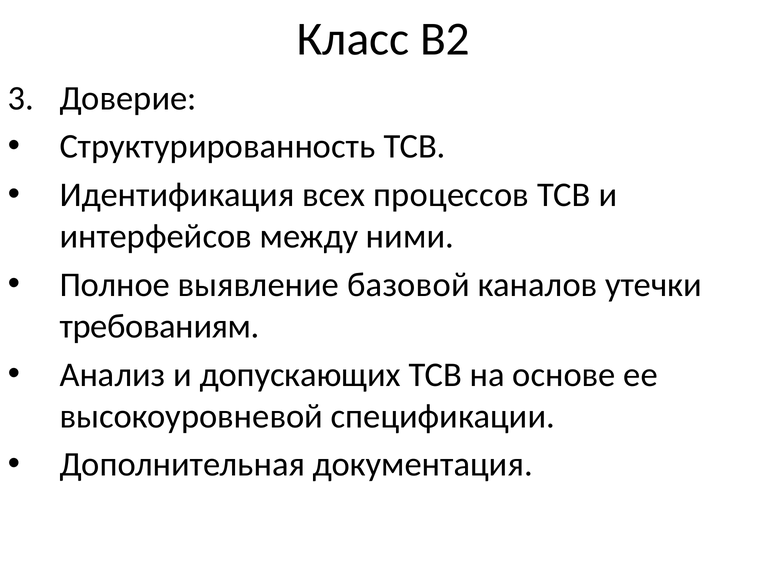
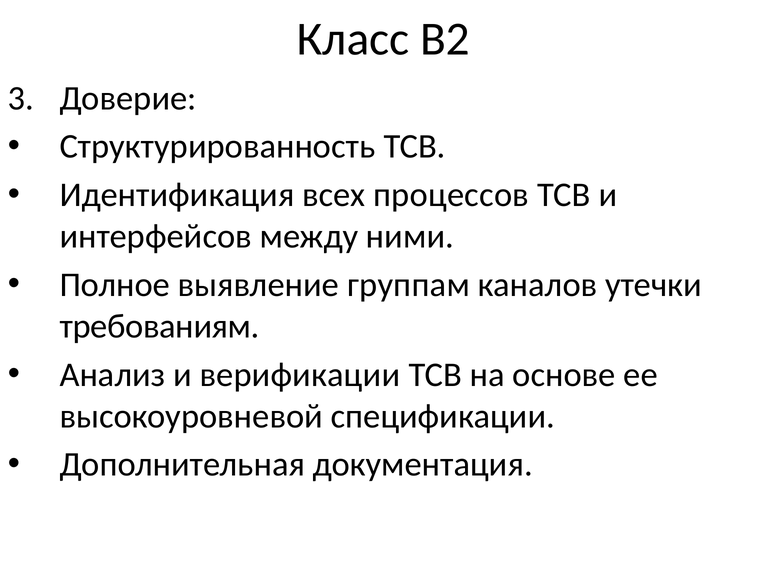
базовой: базовой -> группам (408, 285)
допускающих: допускающих -> верификации (300, 374)
